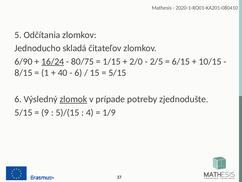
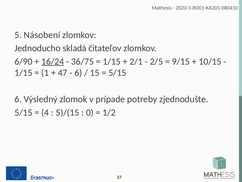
Odčítania: Odčítania -> Násobení (42, 35)
80/75: 80/75 -> 36/75 (82, 61)
2/0: 2/0 -> 2/1 (136, 61)
6/15: 6/15 -> 9/15 (181, 61)
8/15: 8/15 -> 1/15 (23, 73)
40: 40 -> 47 (63, 73)
zlomok underline: present -> none (73, 99)
9: 9 -> 4 (45, 112)
4: 4 -> 0 (90, 112)
1/9: 1/9 -> 1/2 (109, 112)
